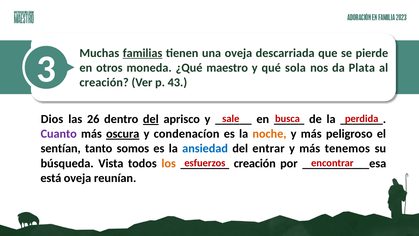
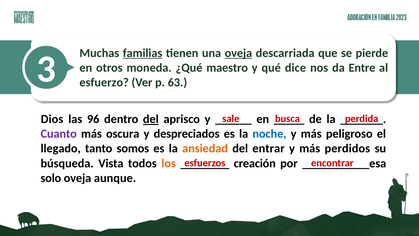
oveja underline: none -> present (238, 53)
sola: sola -> dice (295, 68)
Plata: Plata -> Entre (362, 68)
creación: creación -> esfuerzo (104, 82)
43: 43 -> 63 (177, 82)
26: 26 -> 96 (93, 119)
oscura underline: present -> none (123, 134)
condenacíon: condenacíon -> despreciados (187, 134)
noche colour: orange -> blue (269, 134)
sentían: sentían -> llegado (61, 148)
ansiedad colour: blue -> orange (205, 148)
tenemos: tenemos -> perdidos (347, 148)
está: está -> solo (51, 178)
reunían: reunían -> aunque (115, 178)
